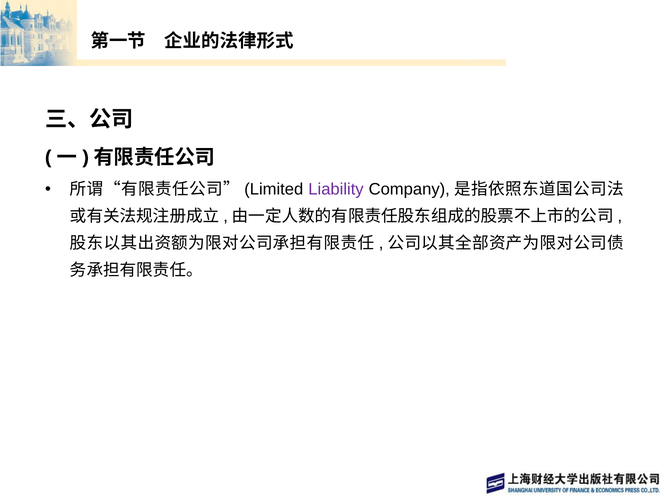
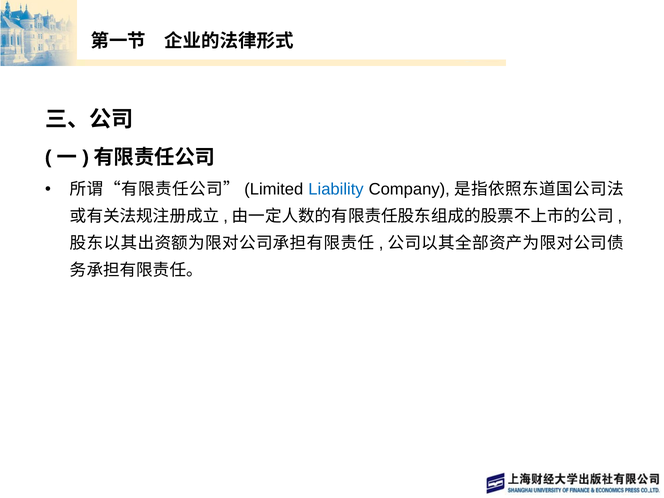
Liability colour: purple -> blue (336, 190)
